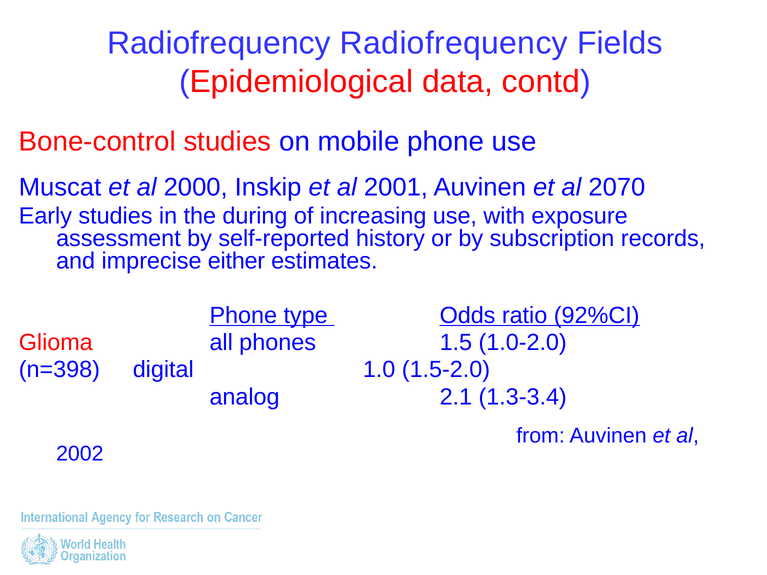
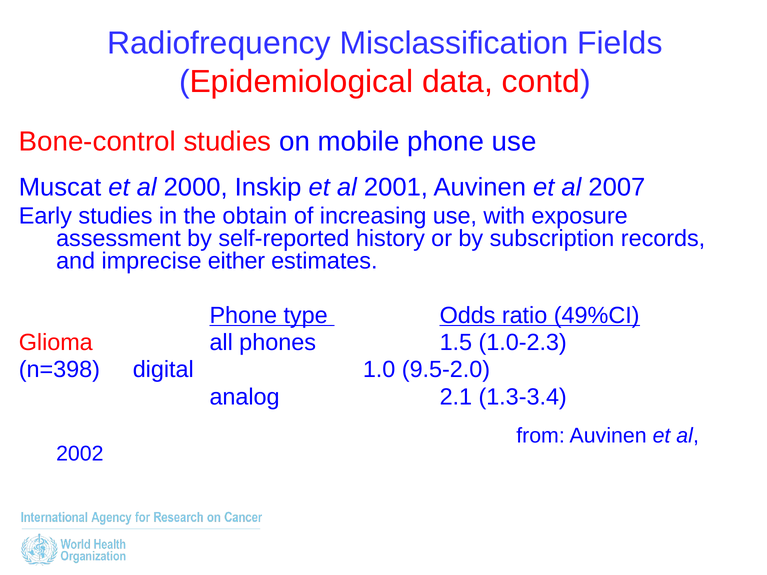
Radiofrequency Radiofrequency: Radiofrequency -> Misclassification (454, 43)
2070: 2070 -> 2007 (617, 187)
during: during -> obtain (255, 216)
92%CI: 92%CI -> 49%CI (597, 315)
1.0-2.0: 1.0-2.0 -> 1.0-2.3 (523, 343)
1.5-2.0: 1.5-2.0 -> 9.5-2.0 (446, 370)
